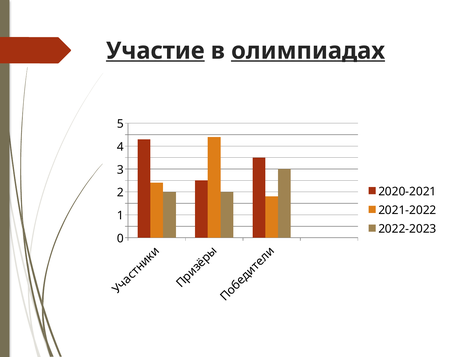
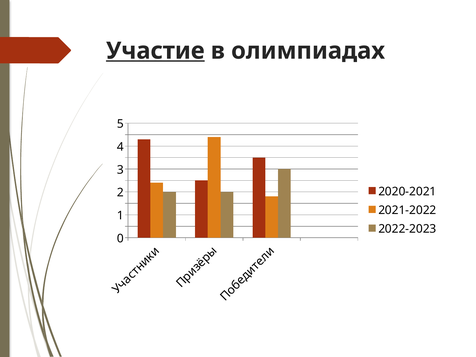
олимпиадах underline: present -> none (308, 51)
